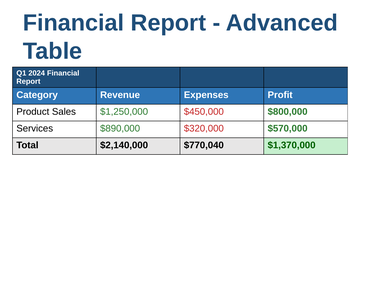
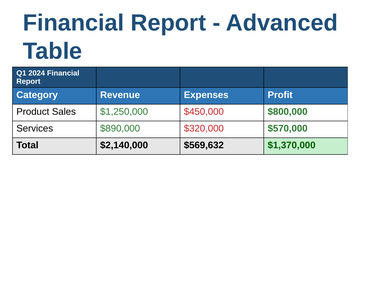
$770,040: $770,040 -> $569,632 (204, 145)
